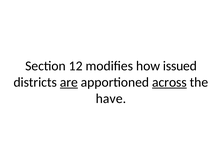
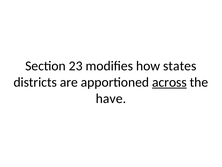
12: 12 -> 23 (76, 66)
issued: issued -> states (180, 66)
are underline: present -> none (69, 82)
